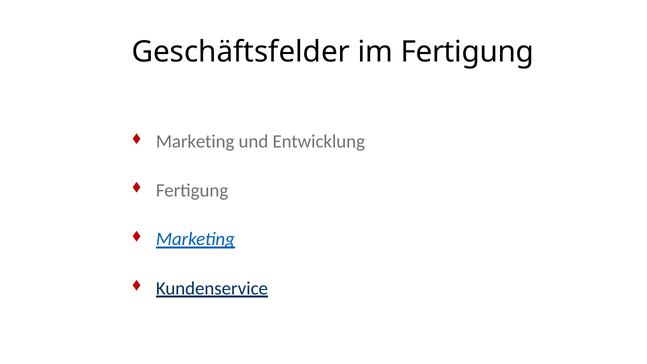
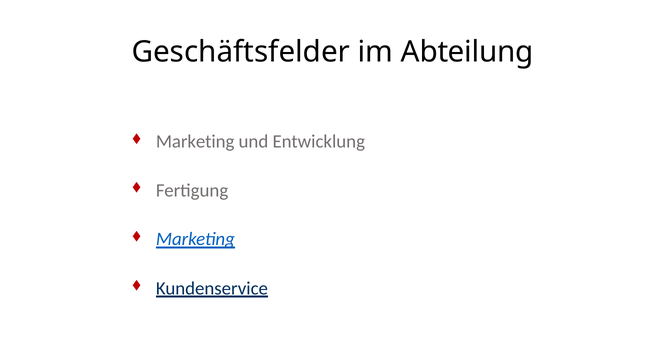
im Fertigung: Fertigung -> Abteilung (467, 52)
